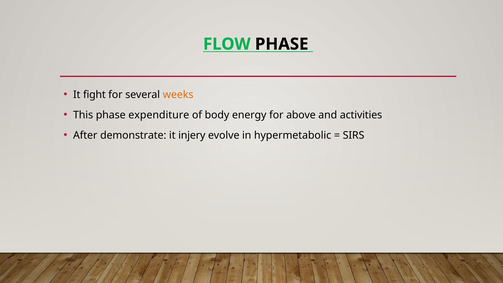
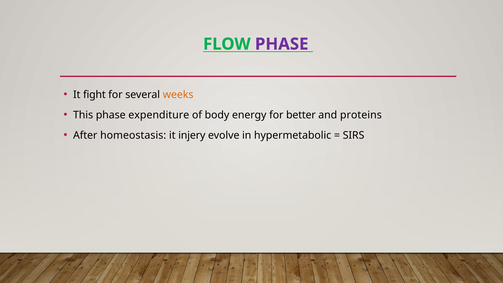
PHASE colour: black -> purple (282, 44)
above: above -> better (301, 115)
activities: activities -> proteins (361, 115)
demonstrate: demonstrate -> homeostasis (133, 135)
